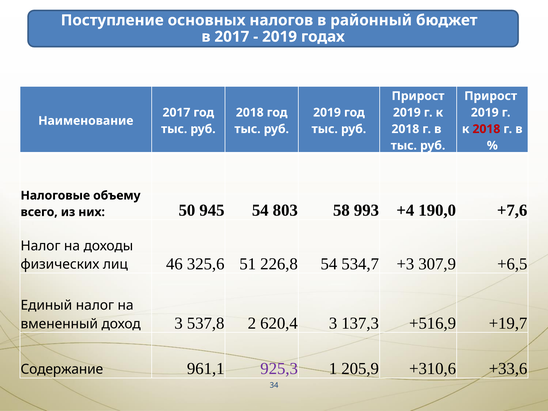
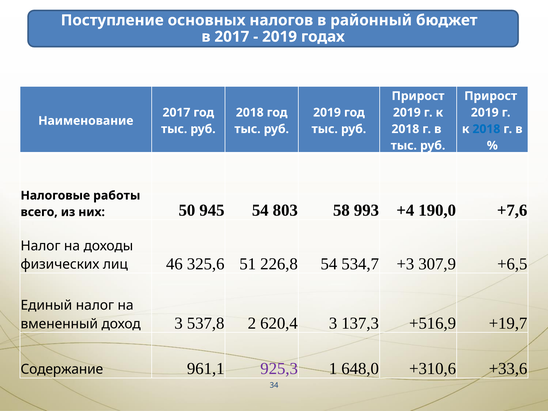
2018 colour: red -> blue (486, 129)
объему: объему -> работы (117, 196)
205,9: 205,9 -> 648,0 (360, 369)
